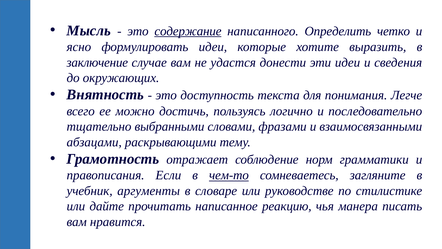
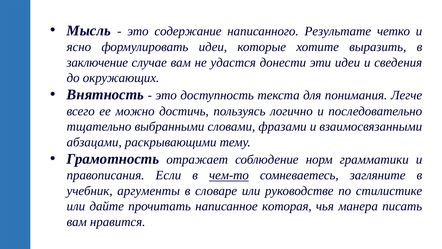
содержание underline: present -> none (188, 31)
Определить: Определить -> Результате (338, 31)
реакцию: реакцию -> которая (287, 206)
